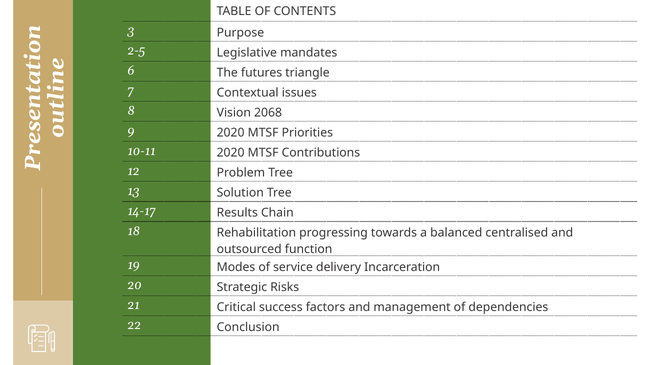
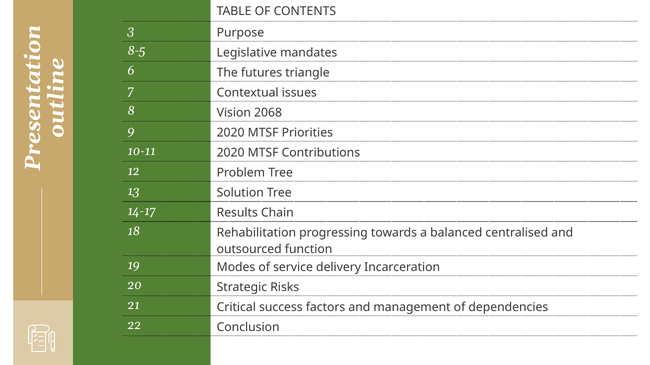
2-5: 2-5 -> 8-5 (136, 51)
